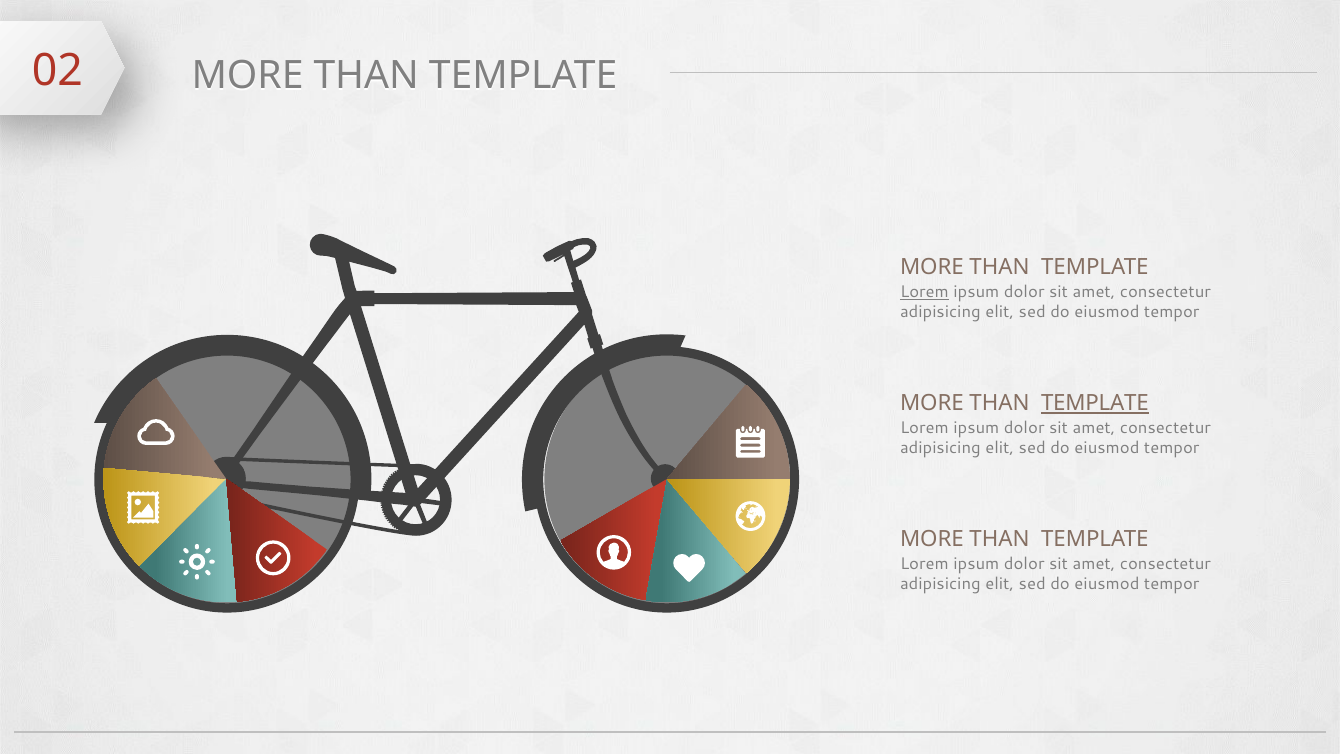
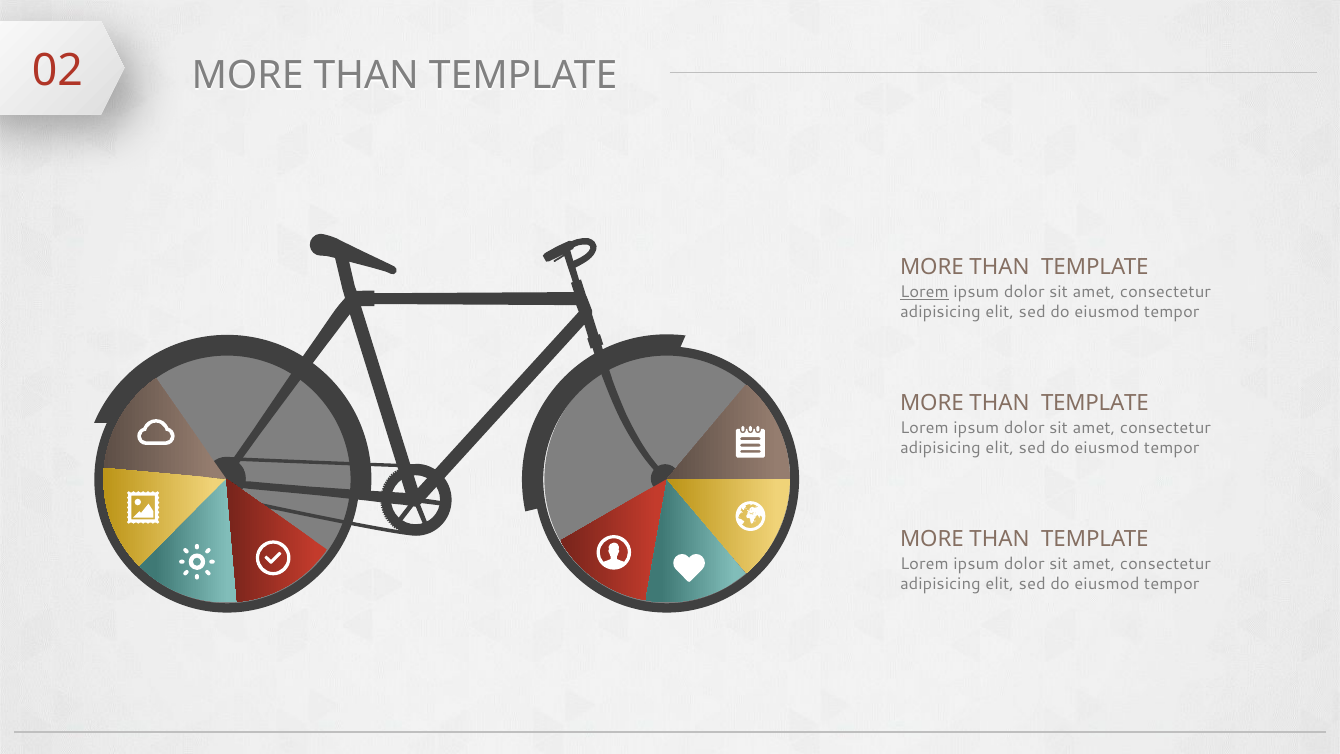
TEMPLATE underline: present -> none (1095, 403)
